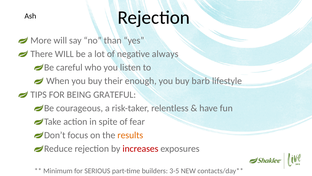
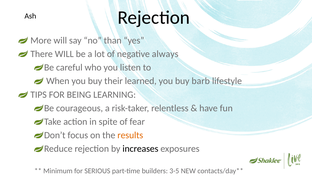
enough: enough -> learned (141, 81)
GRATEFUL: GRATEFUL -> LEARNING (115, 94)
increases colour: red -> black (140, 148)
